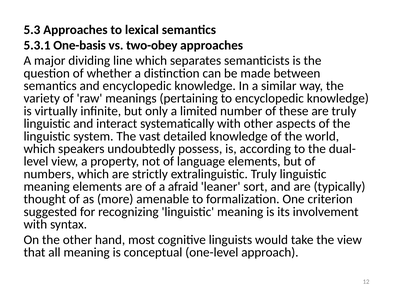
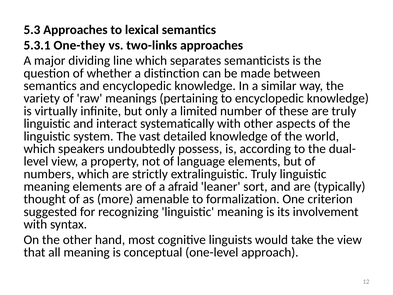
One-basis: One-basis -> One-they (79, 45)
two-obey: two-obey -> two-links (152, 45)
